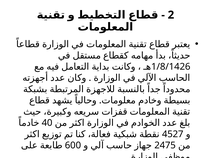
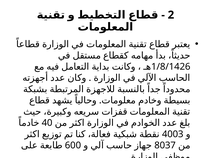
4527: 4527 -> 4003 (173, 134)
2475: 2475 -> 8037 (165, 146)
